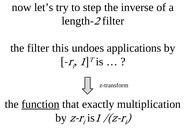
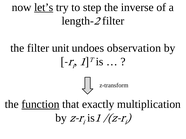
let’s underline: none -> present (44, 7)
this: this -> unit (61, 48)
applications: applications -> observation (134, 48)
